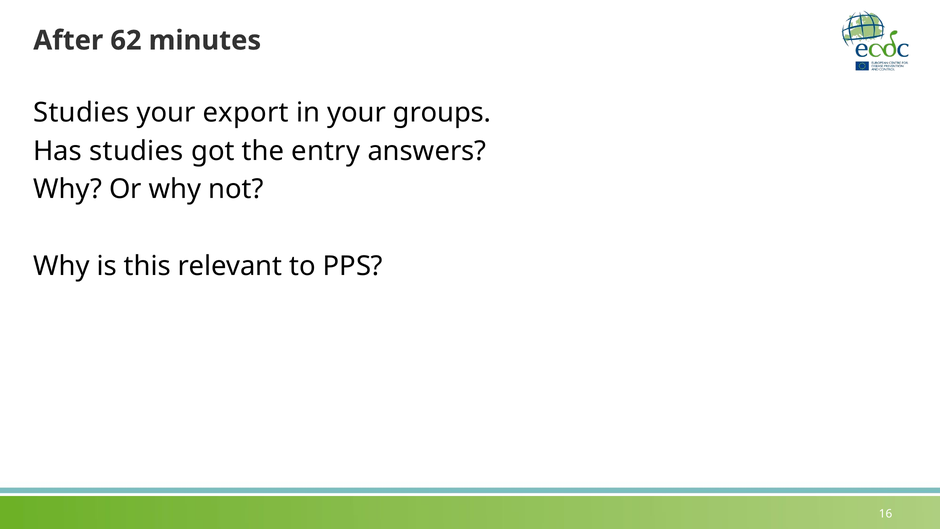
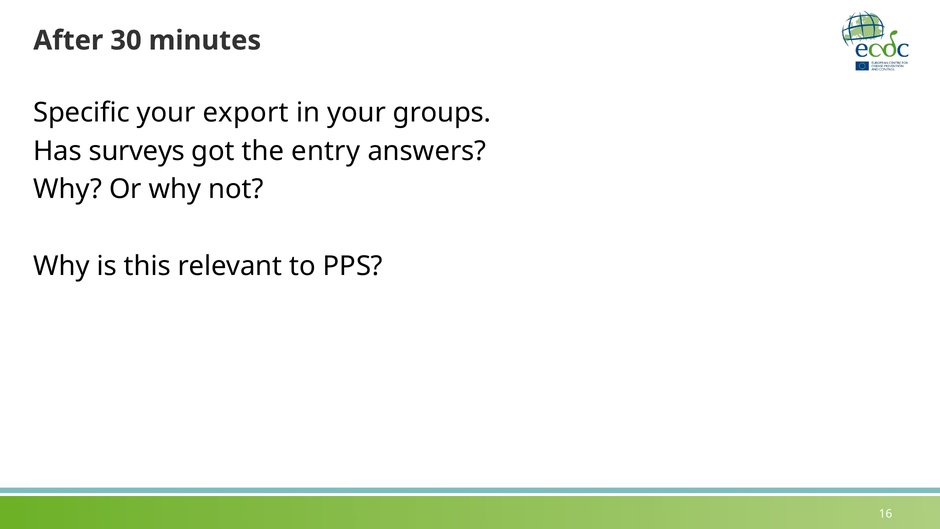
62: 62 -> 30 (126, 40)
Studies: Studies -> Specific (82, 112)
Has studies: studies -> surveys (137, 151)
